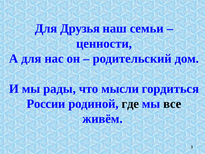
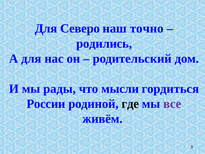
Друзья: Друзья -> Северо (80, 28)
семьи: семьи -> точно (147, 28)
ценности: ценности -> родились (104, 43)
все colour: black -> purple (172, 104)
